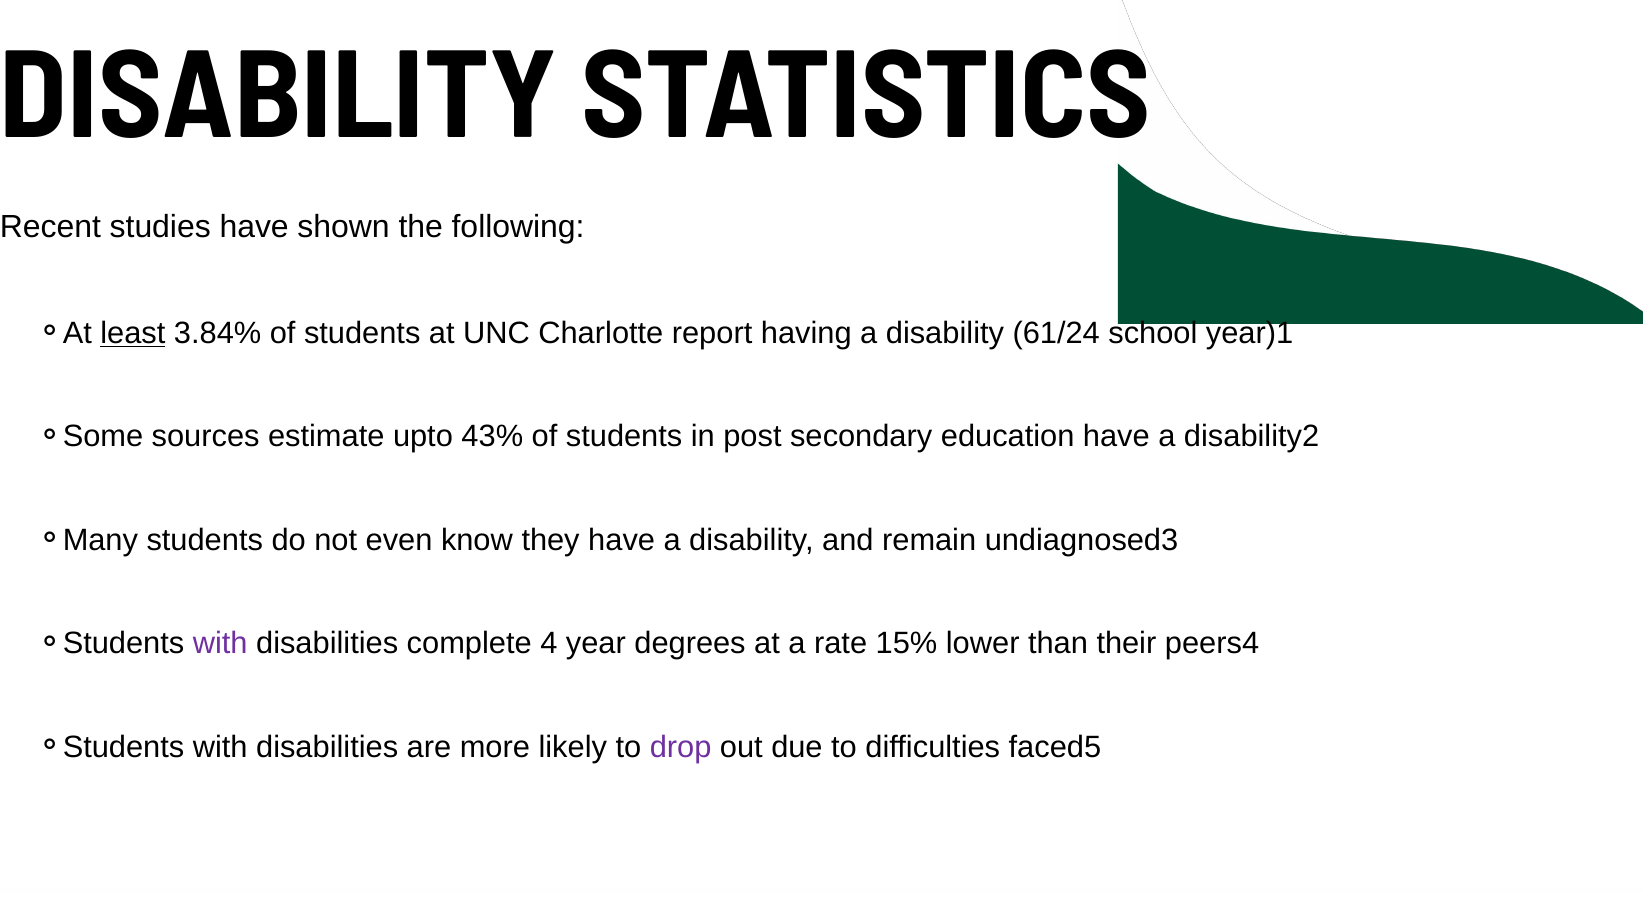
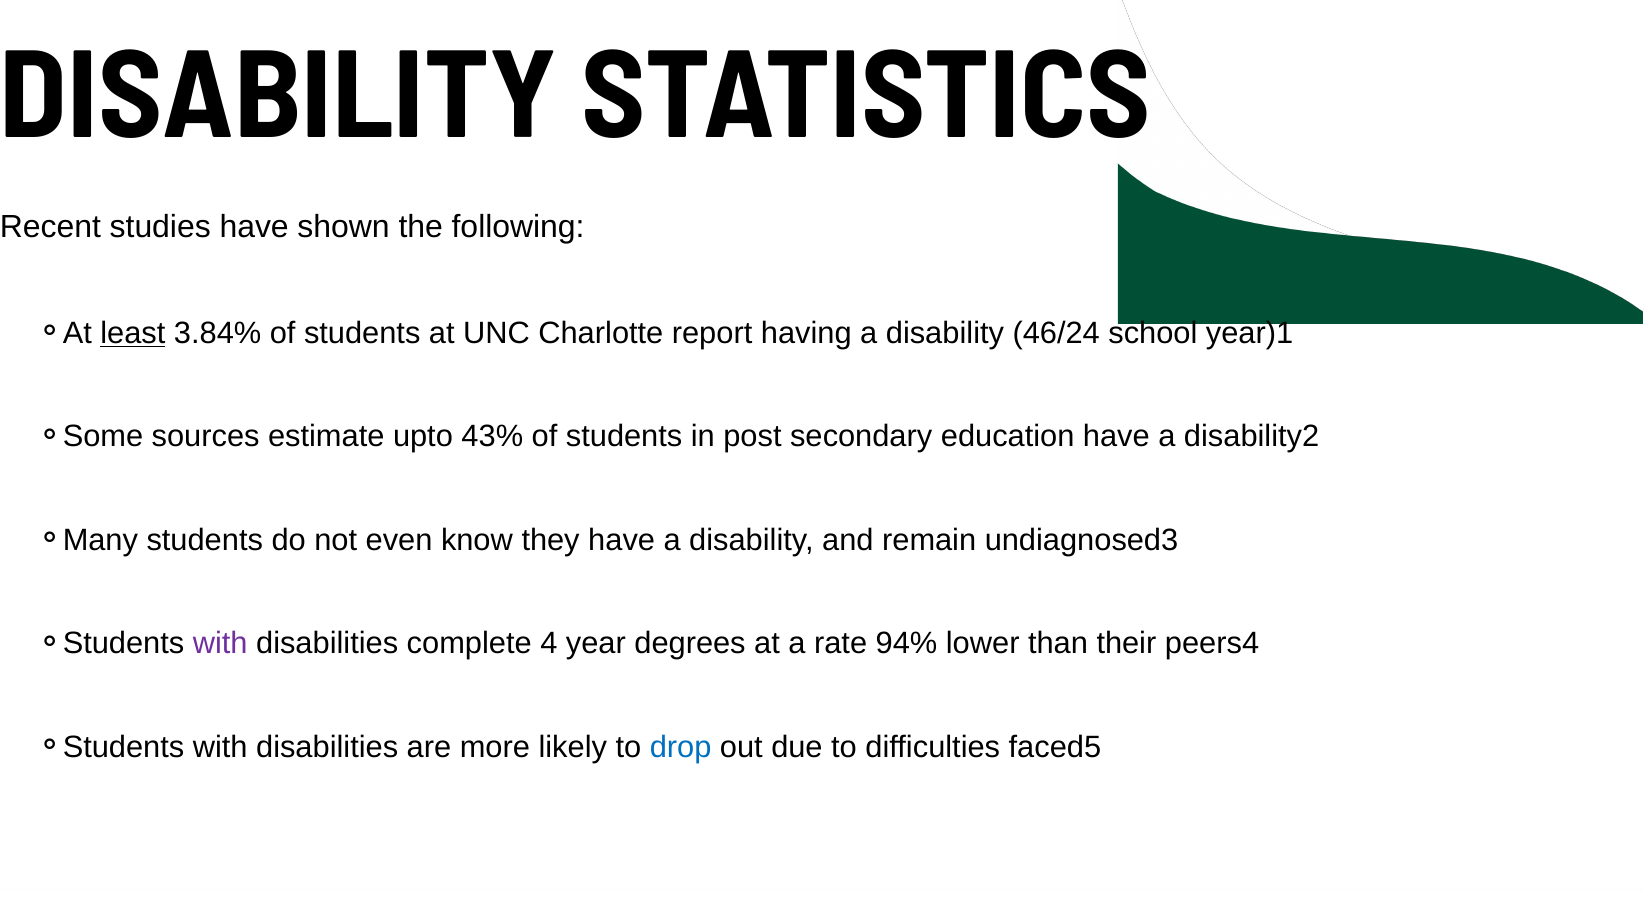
61/24: 61/24 -> 46/24 (1056, 333)
15%: 15% -> 94% (907, 644)
drop colour: purple -> blue (681, 747)
